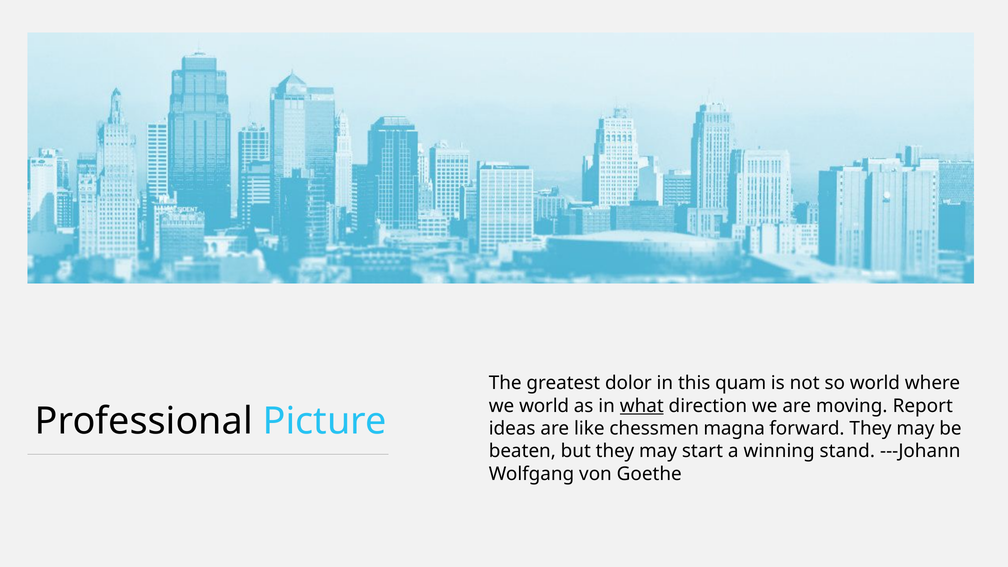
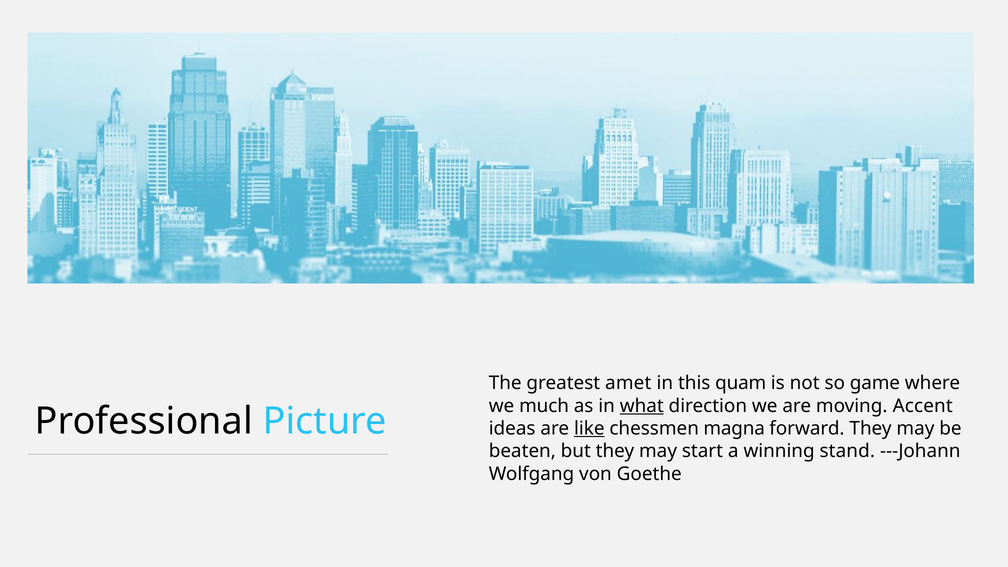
dolor: dolor -> amet (628, 383)
so world: world -> game (875, 383)
we world: world -> much (544, 406)
Report: Report -> Accent (923, 406)
like underline: none -> present (589, 429)
